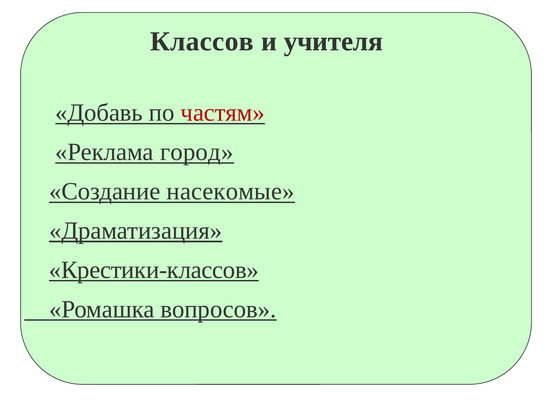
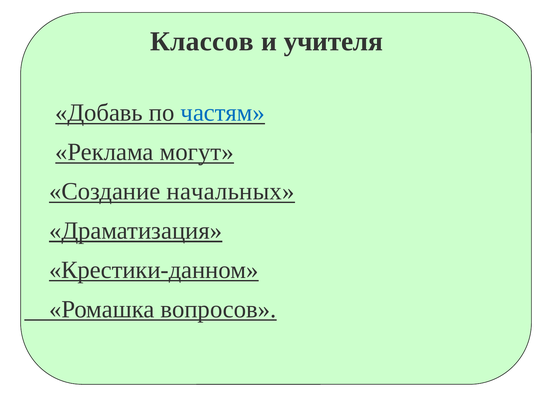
частям colour: red -> blue (223, 113)
город: город -> могут (197, 152)
насекомые: насекомые -> начальных (231, 191)
Крестики-классов: Крестики-классов -> Крестики-данном (154, 270)
